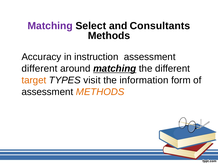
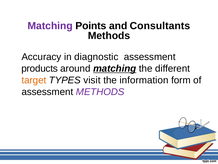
Select: Select -> Points (91, 26)
instruction: instruction -> diagnostic (96, 57)
different: different -> products (40, 68)
METHODS colour: orange -> purple (100, 92)
